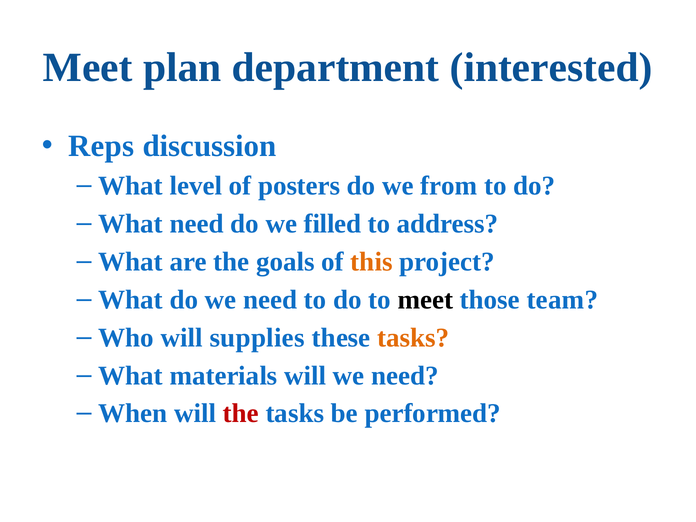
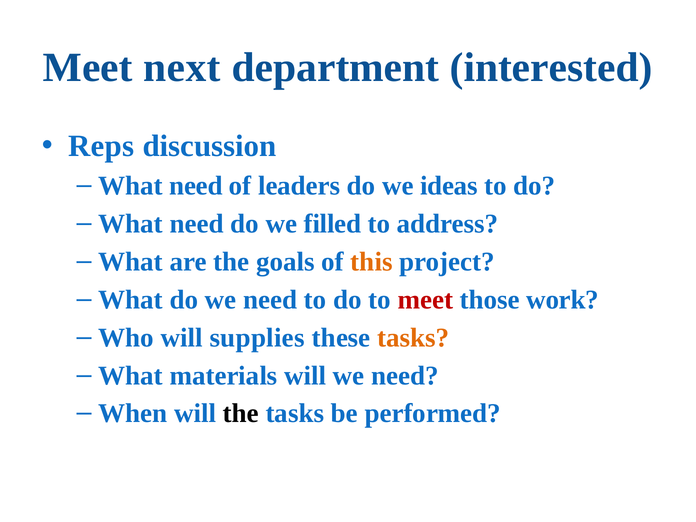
plan: plan -> next (182, 67)
level: level -> need (196, 186)
posters: posters -> leaders (299, 186)
from: from -> ideas (449, 186)
meet colour: black -> red (425, 300)
team: team -> work (563, 300)
the colour: red -> black (241, 414)
